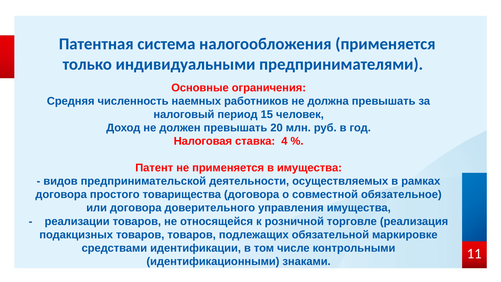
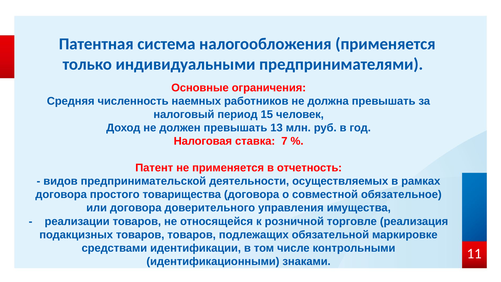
20: 20 -> 13 (277, 128)
4: 4 -> 7 (284, 141)
в имущества: имущества -> отчетность (309, 168)
